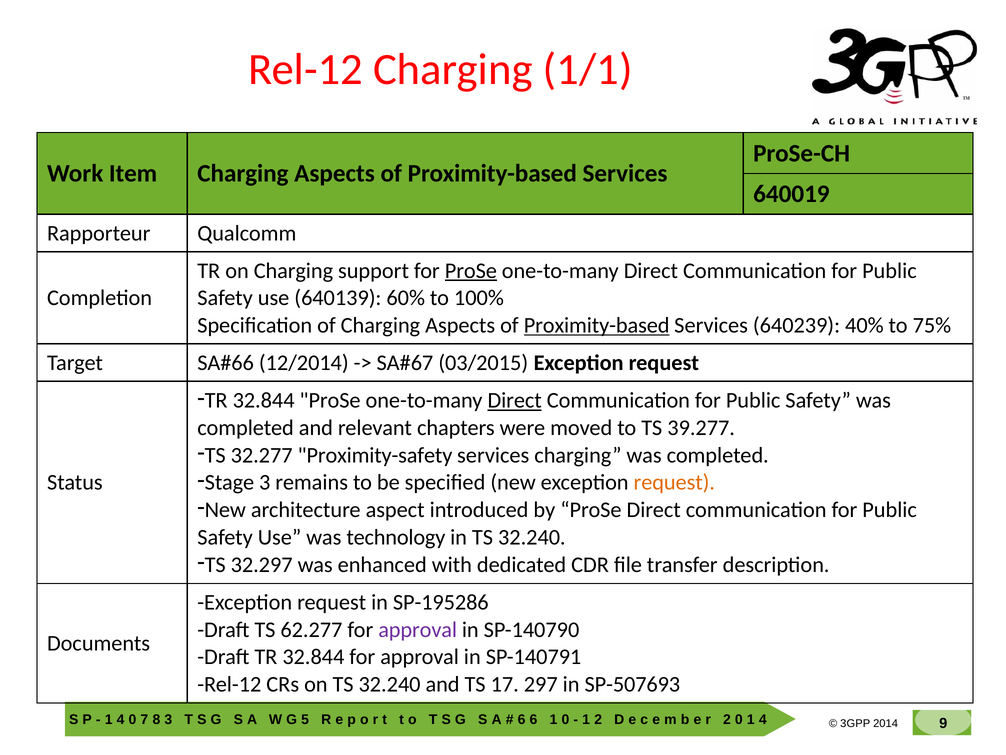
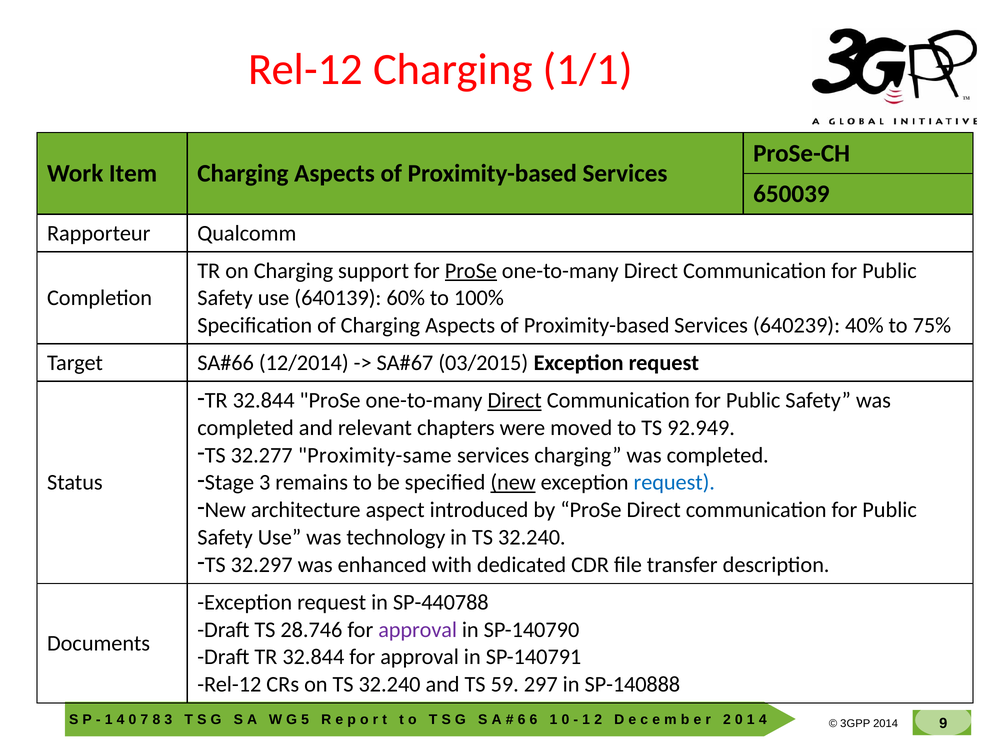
640019: 640019 -> 650039 (791, 194)
Proximity-based underline: present -> none (597, 325)
39.277: 39.277 -> 92.949 (701, 428)
Proximity-safety: Proximity-safety -> Proximity-same (375, 455)
new underline: none -> present (513, 482)
request colour: orange -> blue (674, 482)
SP-195286: SP-195286 -> SP-440788 (441, 602)
62.277: 62.277 -> 28.746 (311, 629)
17: 17 -> 59 (505, 684)
SP-507693: SP-507693 -> SP-140888 (632, 684)
